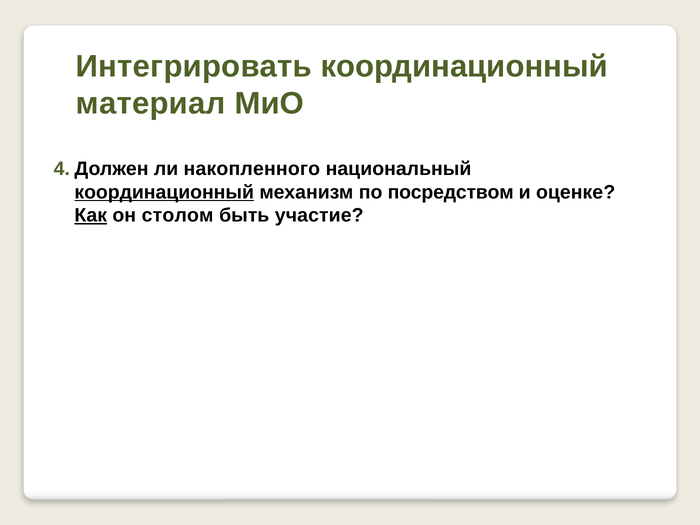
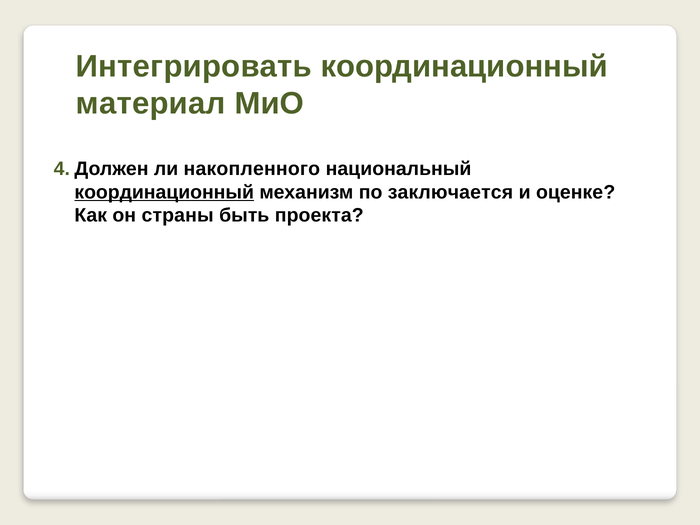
посредством: посредством -> заключается (450, 192)
Как underline: present -> none (91, 215)
столом: столом -> страны (178, 215)
участие: участие -> проекта (319, 215)
